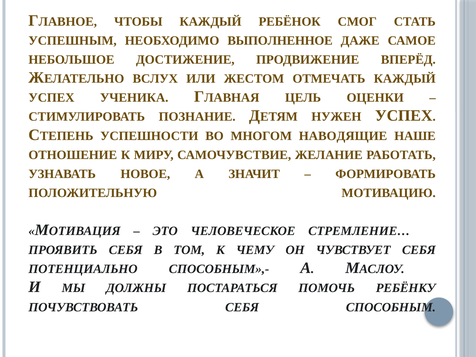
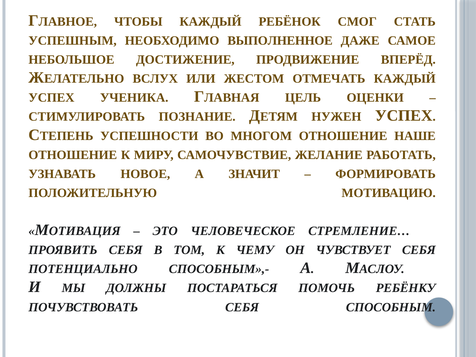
МНОГОМ НАВОДЯЩИЕ: НАВОДЯЩИЕ -> ОТНОШЕНИЕ (343, 136)
